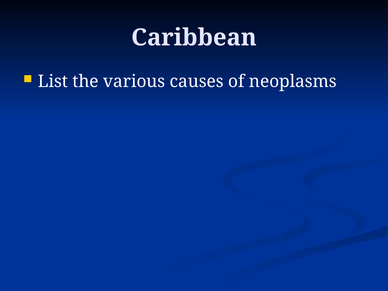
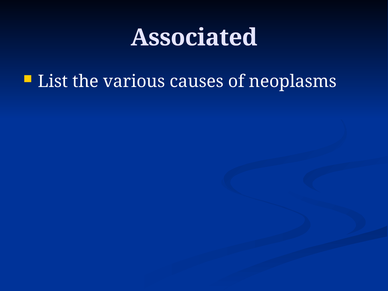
Caribbean: Caribbean -> Associated (194, 38)
